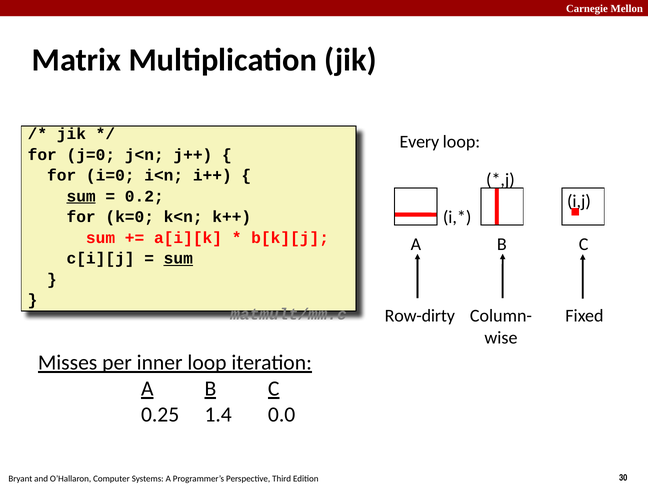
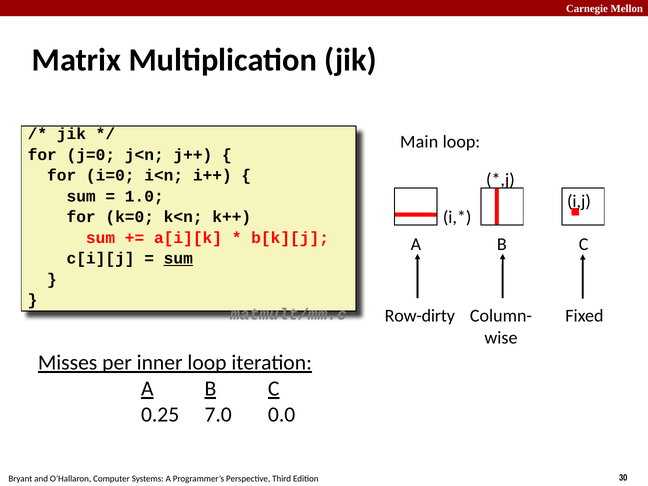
Every: Every -> Main (419, 142)
sum underline: present -> none (81, 196)
0.2: 0.2 -> 1.0 (144, 196)
1.4: 1.4 -> 7.0 (218, 415)
